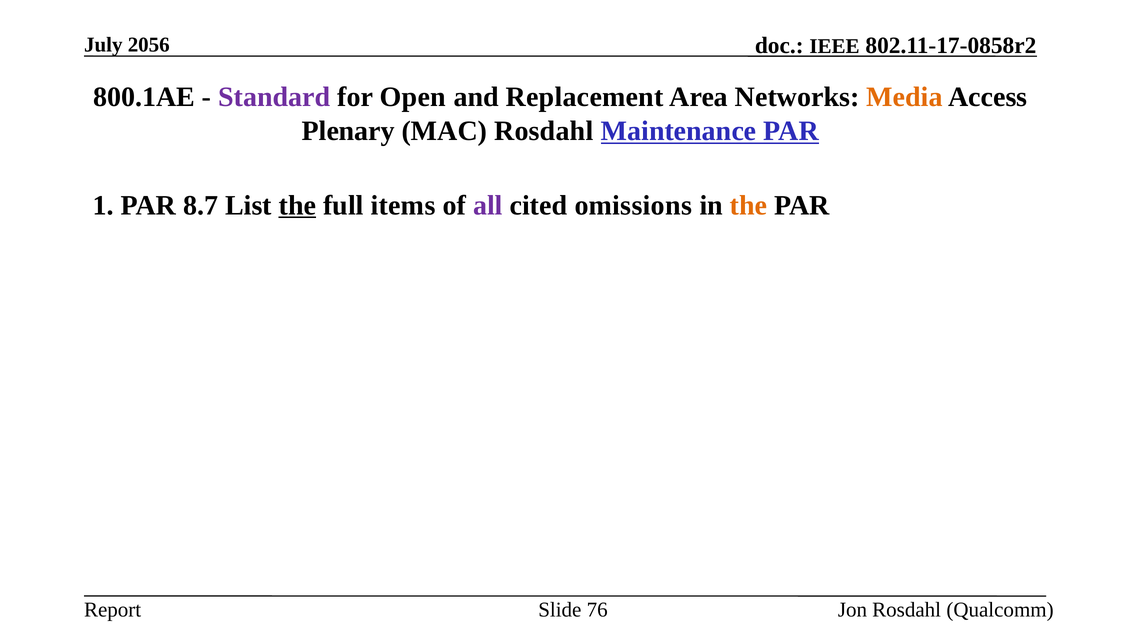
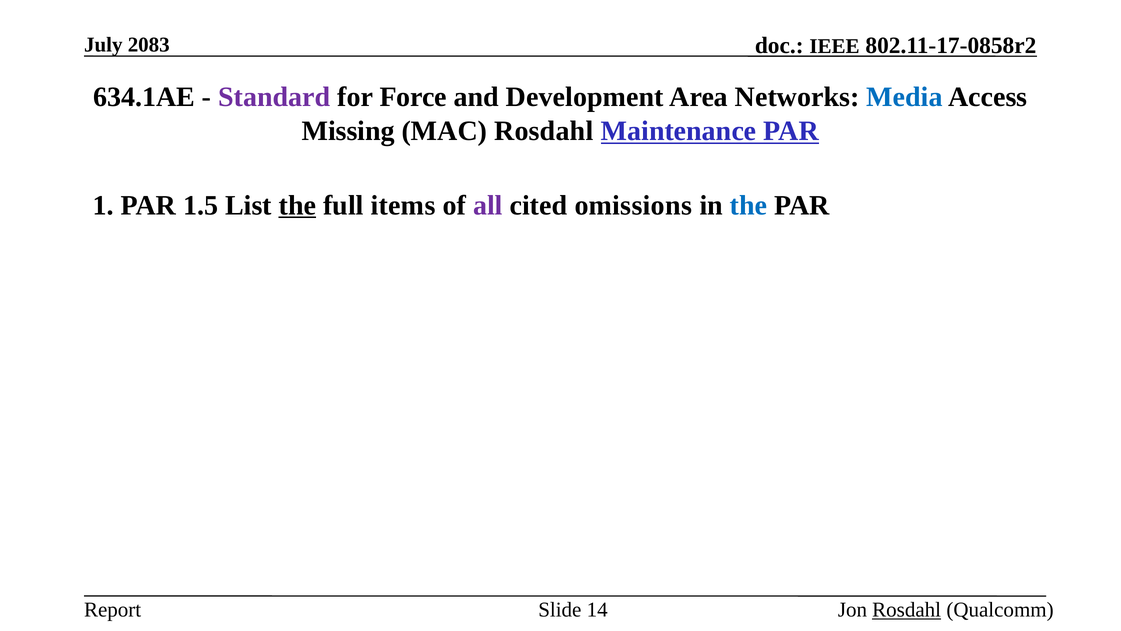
2056: 2056 -> 2083 (149, 45)
800.1AE: 800.1AE -> 634.1AE (144, 97)
Open: Open -> Force (413, 97)
Replacement: Replacement -> Development (585, 97)
Media colour: orange -> blue (904, 97)
Plenary: Plenary -> Missing (348, 131)
8.7: 8.7 -> 1.5 (201, 205)
the colour: orange -> blue (748, 205)
76: 76 -> 14 (597, 609)
Rosdahl underline: none -> present (907, 609)
